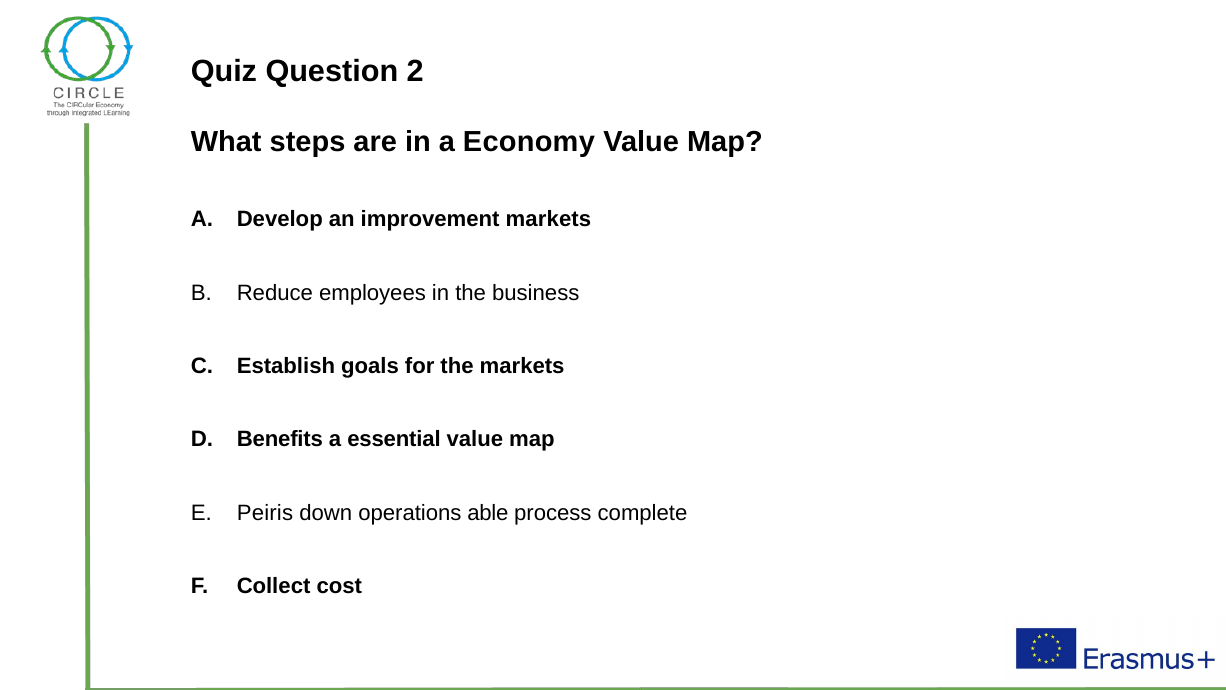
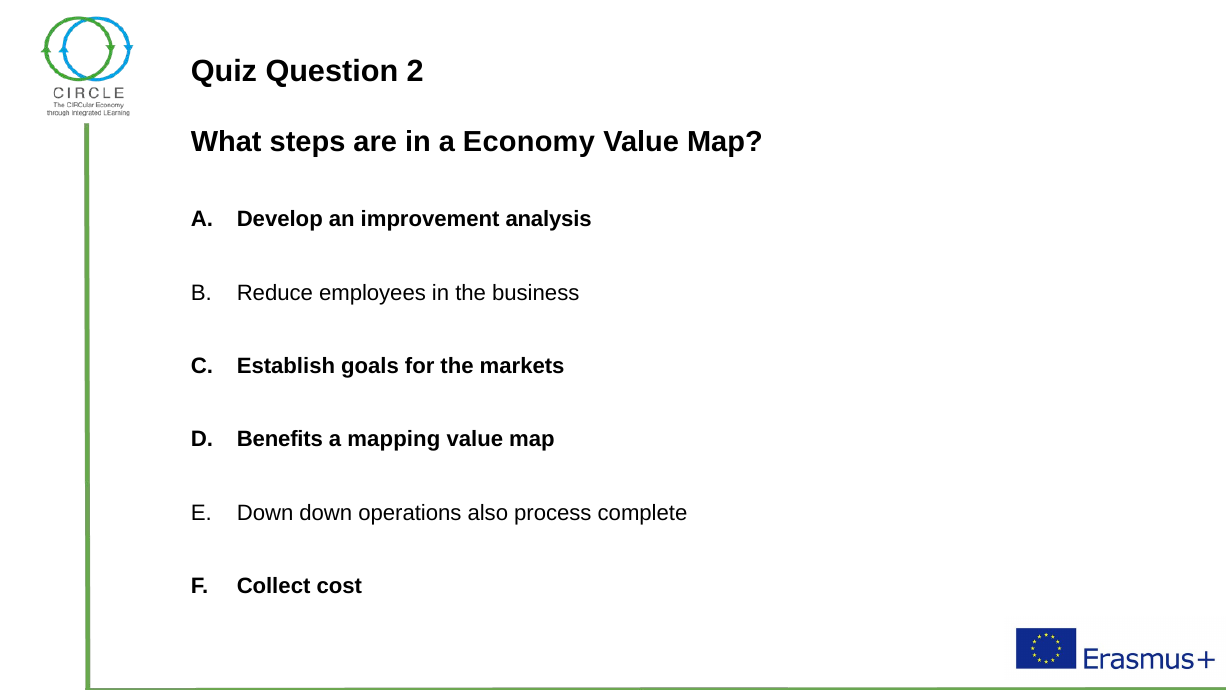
improvement markets: markets -> analysis (549, 219)
essential: essential -> mapping (394, 439)
Peiris: Peiris -> Down (265, 513)
able: able -> also (488, 513)
